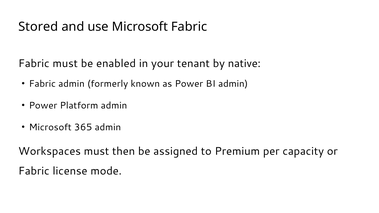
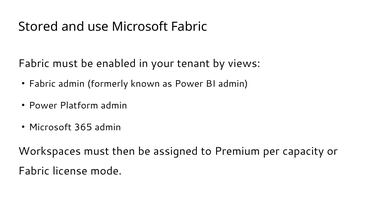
native: native -> views (244, 64)
